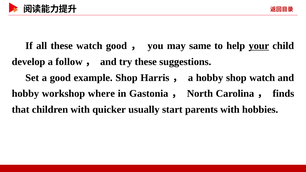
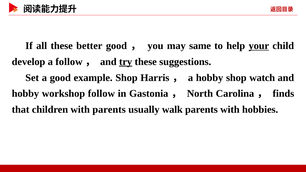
these watch: watch -> better (89, 46)
try underline: none -> present (126, 62)
workshop where: where -> follow (101, 94)
with quicker: quicker -> parents (109, 110)
start: start -> walk (172, 110)
